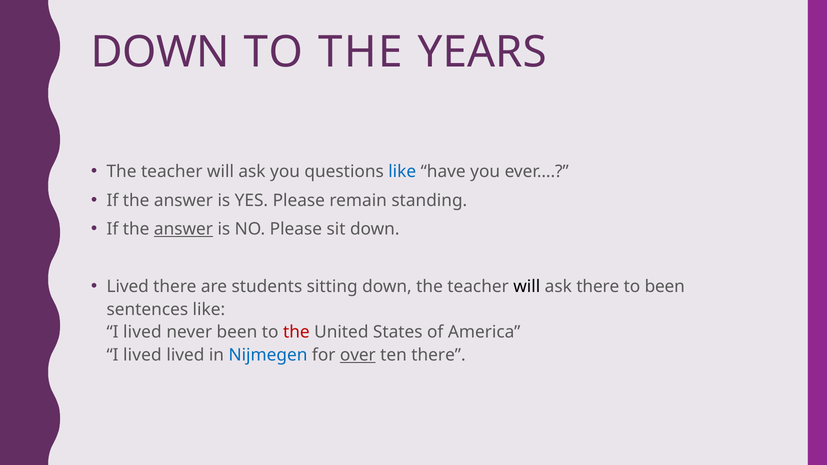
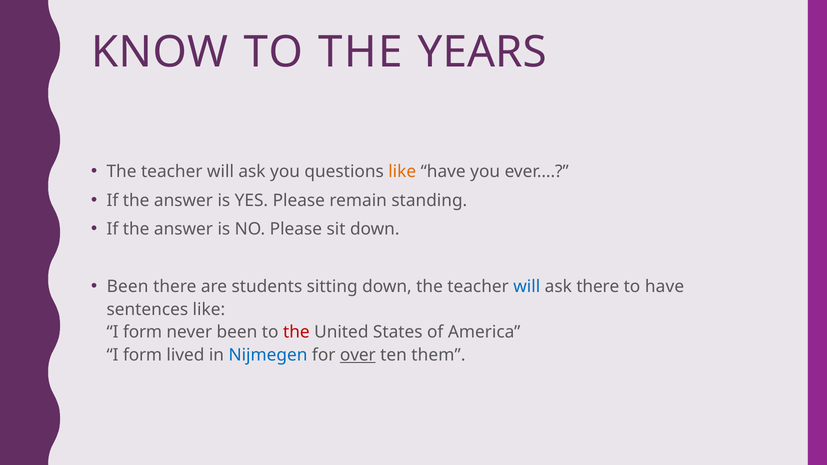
DOWN: DOWN -> KNOW (160, 52)
like colour: blue -> orange (402, 172)
answer underline: present -> none (183, 229)
Lived: Lived -> Been (128, 287)
will colour: black -> blue (527, 287)
to been: been -> have (665, 287)
lived: lived -> form (143, 332)
lived: lived -> form (143, 355)
ten there: there -> them (438, 355)
